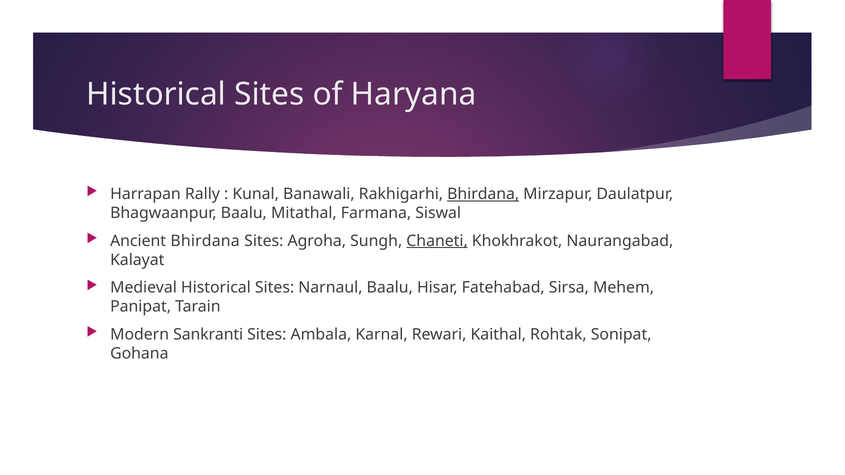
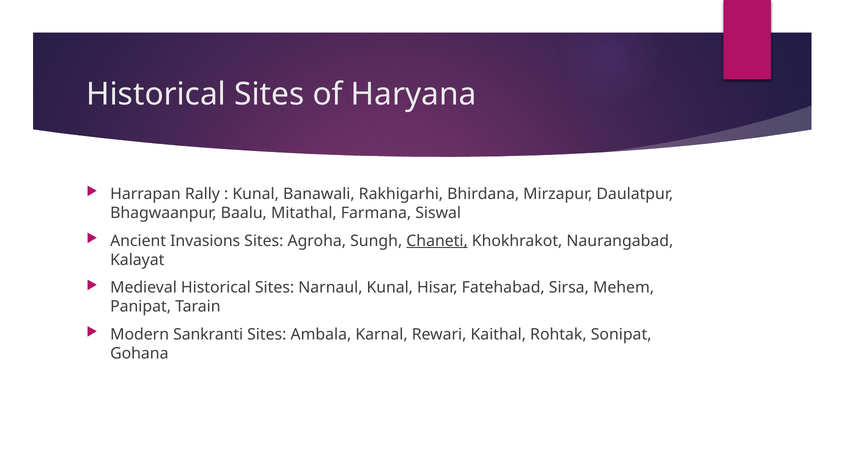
Bhirdana underline: present -> none (483, 194)
Ancient Bhirdana: Bhirdana -> Invasions (205, 241)
Narnaul Baalu: Baalu -> Kunal (390, 288)
